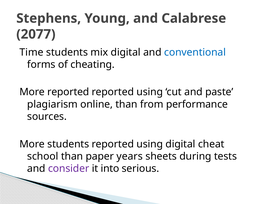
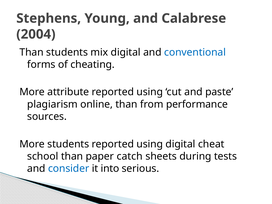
2077: 2077 -> 2004 (36, 34)
Time: Time -> Than (32, 52)
More reported: reported -> attribute (68, 92)
years: years -> catch (130, 156)
consider colour: purple -> blue (69, 169)
